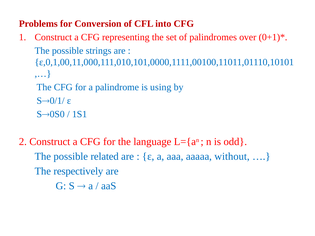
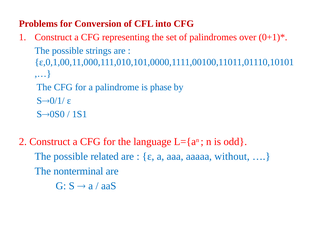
using: using -> phase (161, 87)
respectively: respectively -> nonterminal (78, 171)
